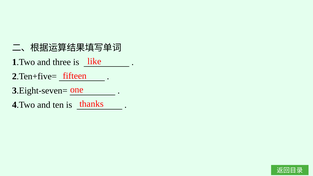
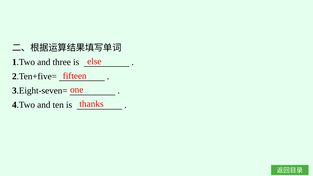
like: like -> else (94, 61)
